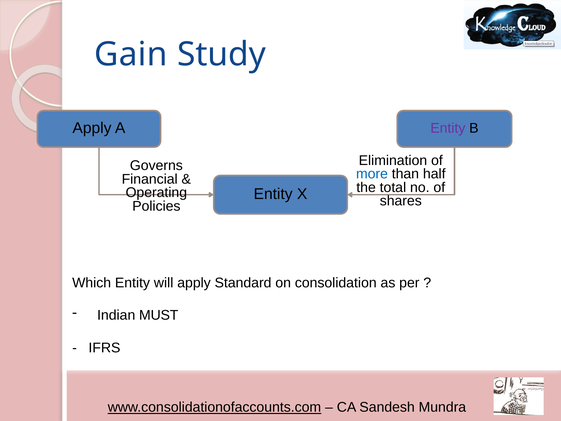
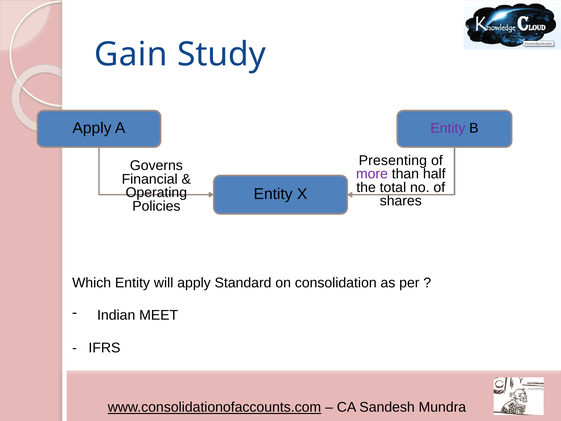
Elimination: Elimination -> Presenting (393, 160)
more colour: blue -> purple (372, 174)
MUST: MUST -> MEET (159, 315)
